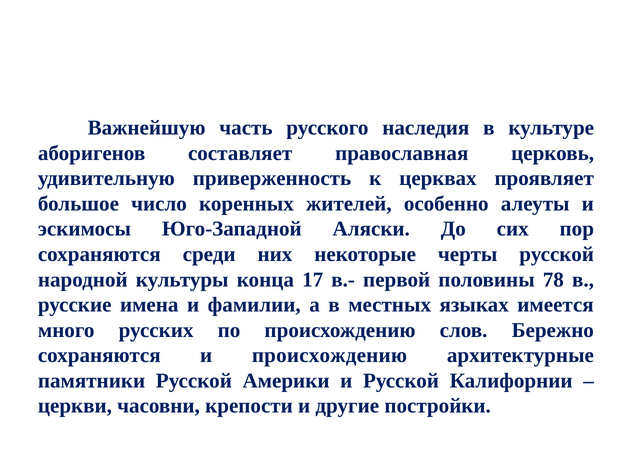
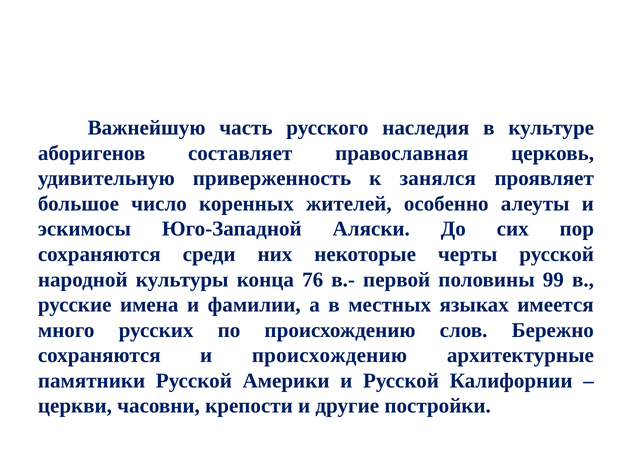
церквах: церквах -> занялся (438, 178)
17: 17 -> 76 (313, 280)
78: 78 -> 99 (553, 280)
